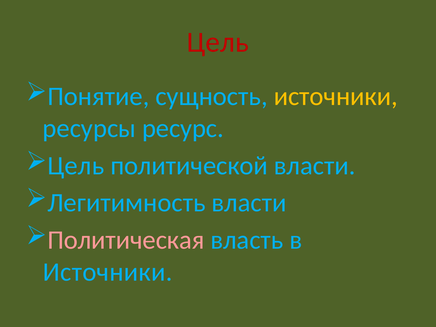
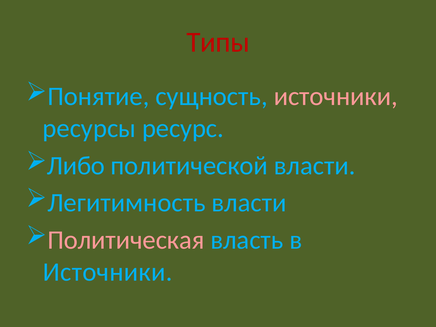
Цель: Цель -> Типы (218, 42)
источники colour: yellow -> pink (336, 96)
Цель: Цель -> Либо (76, 166)
